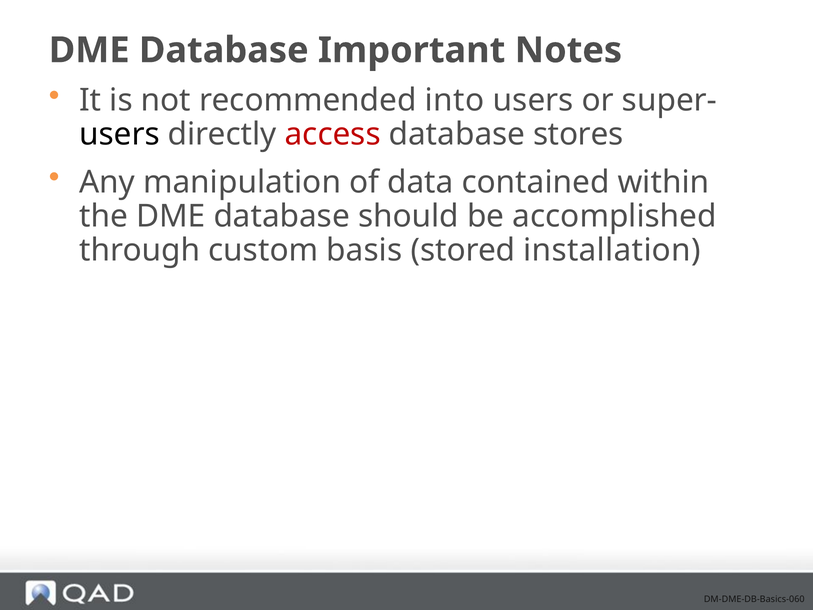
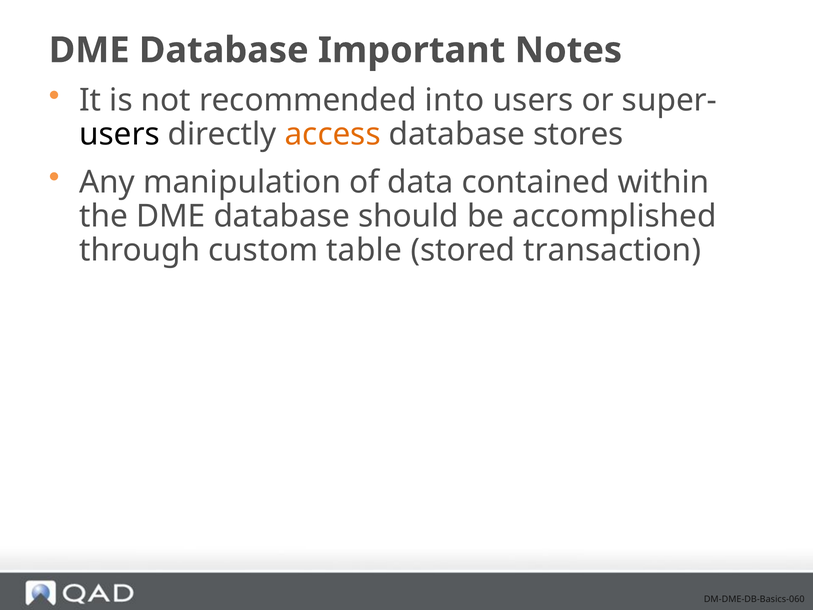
access colour: red -> orange (333, 134)
basis: basis -> table (364, 250)
installation: installation -> transaction (612, 250)
